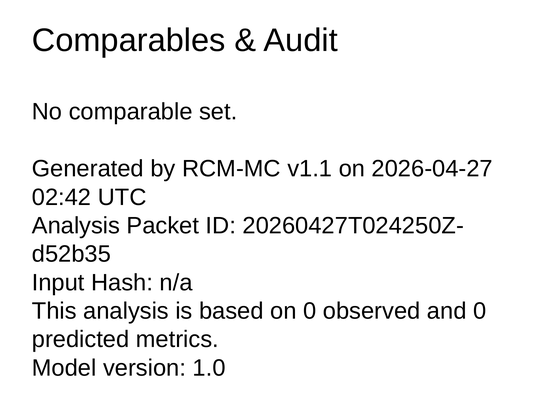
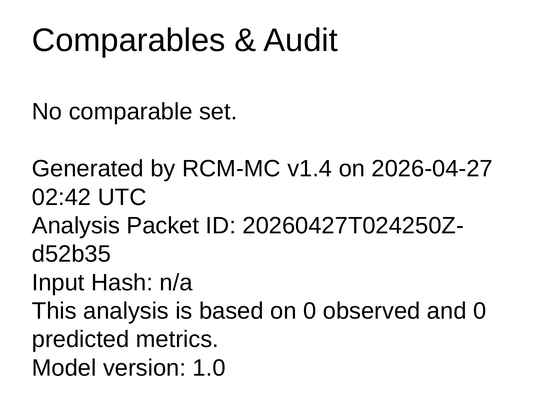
v1.1: v1.1 -> v1.4 (310, 169)
